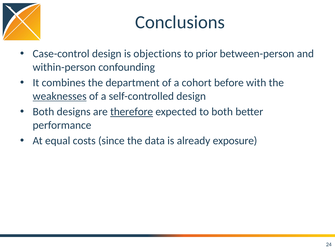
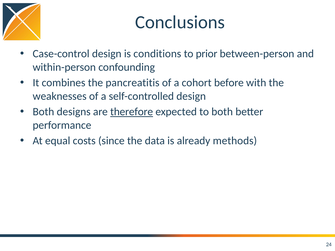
objections: objections -> conditions (157, 54)
department: department -> pancreatitis (133, 83)
weaknesses underline: present -> none (60, 96)
exposure: exposure -> methods (235, 141)
